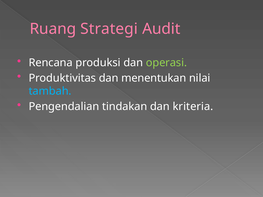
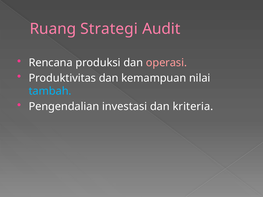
operasi colour: light green -> pink (166, 63)
menentukan: menentukan -> kemampuan (154, 78)
tindakan: tindakan -> investasi (125, 107)
